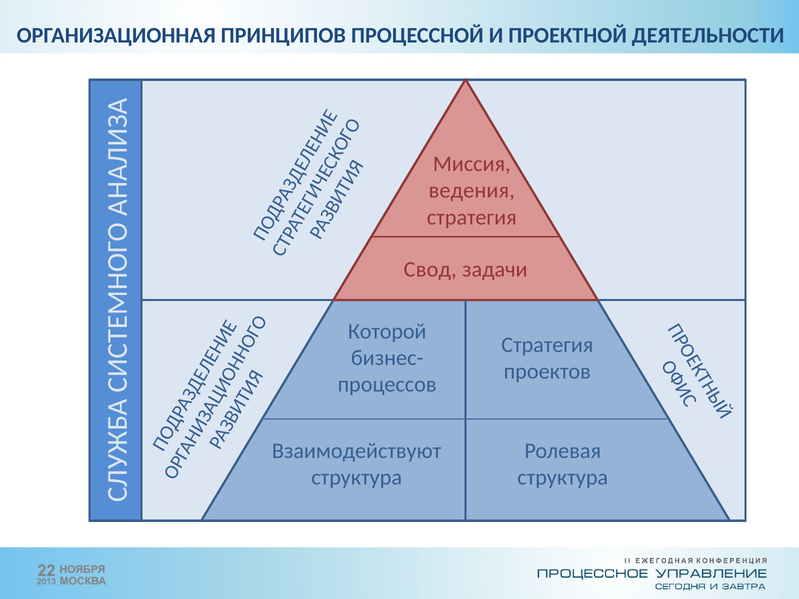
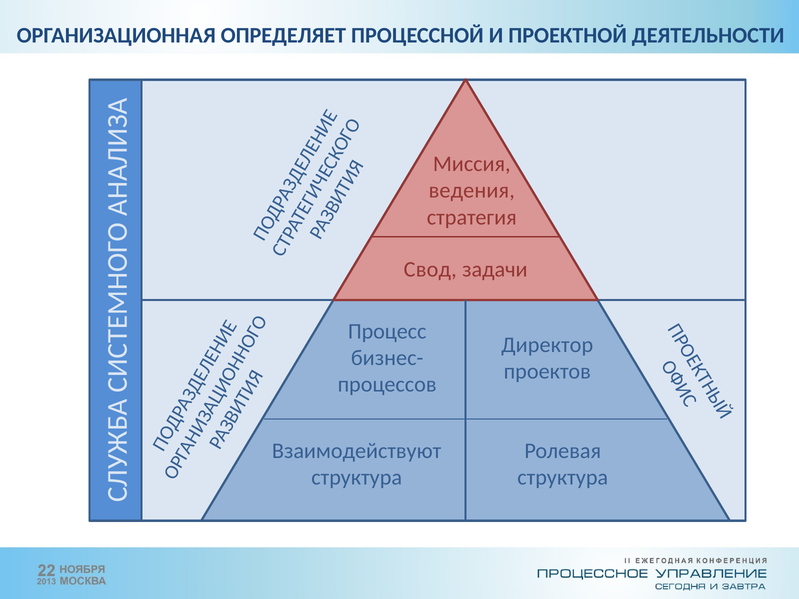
ПРИНЦИПОВ: ПРИНЦИПОВ -> ОПРЕДЕЛЯЕТ (283, 35)
Которой: Которой -> Процесс (387, 331)
Стратегия: Стратегия -> Директор (547, 345)
